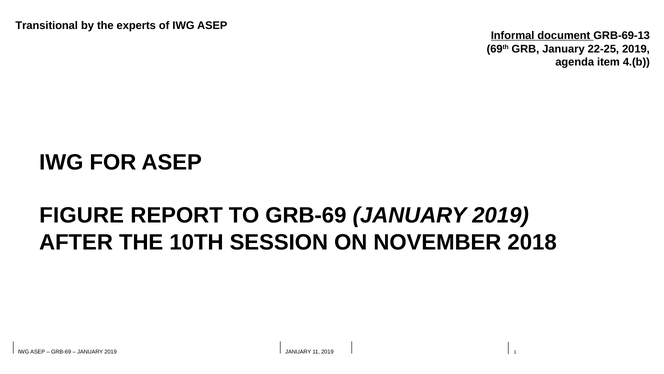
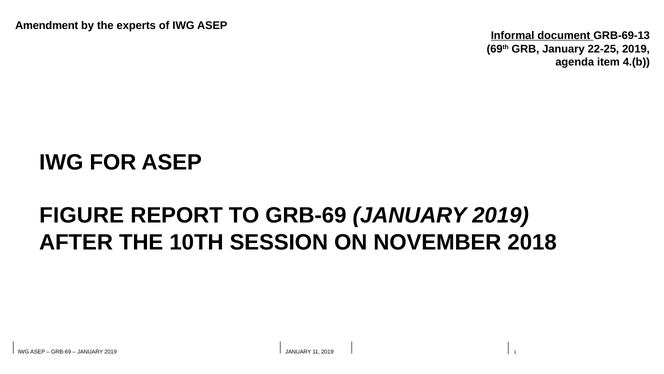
Transitional: Transitional -> Amendment (47, 25)
